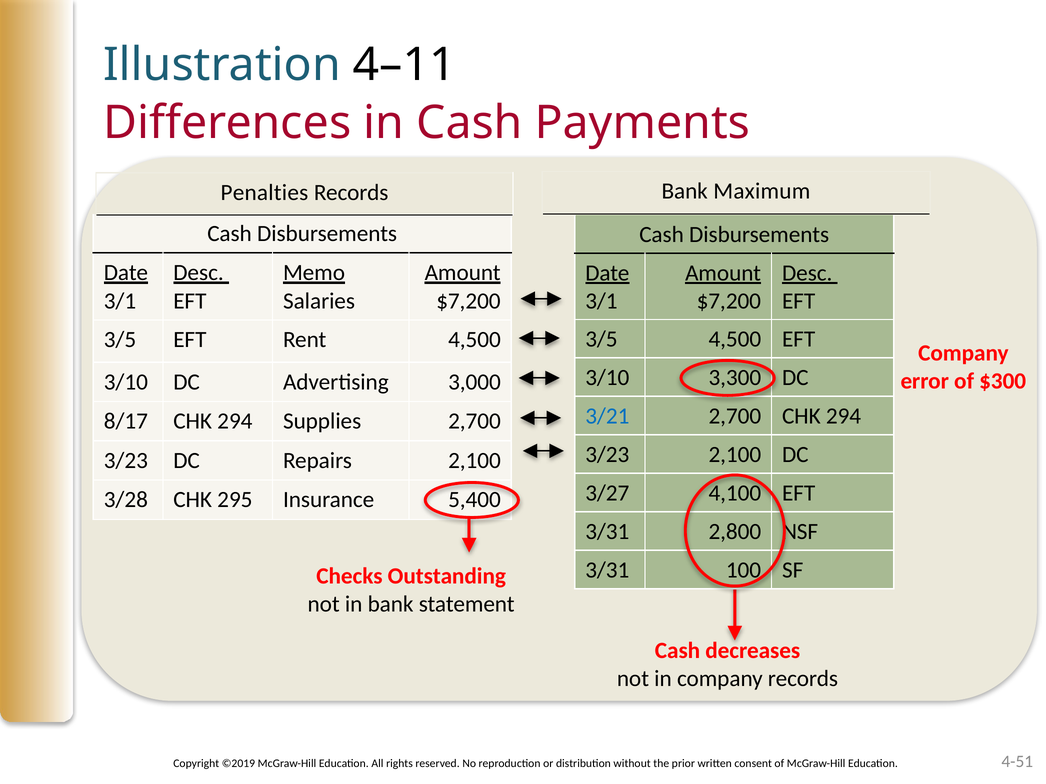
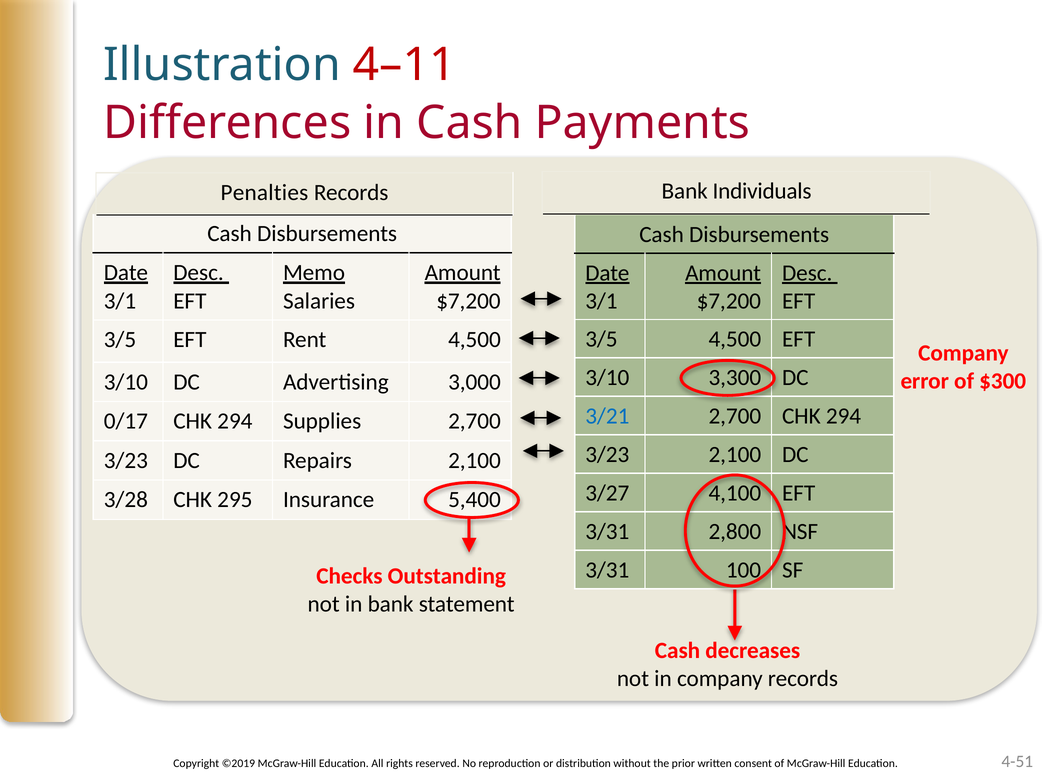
4–11 colour: black -> red (404, 65)
Maximum: Maximum -> Individuals (762, 191)
8/17: 8/17 -> 0/17 (126, 422)
